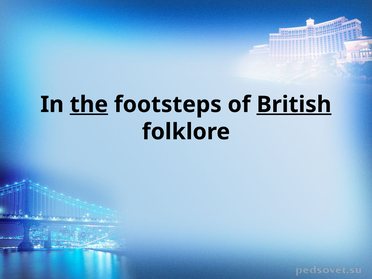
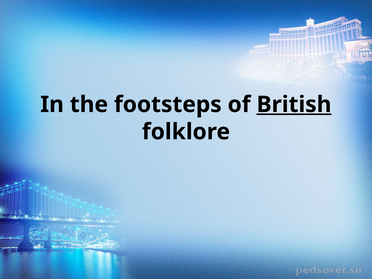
the underline: present -> none (89, 105)
